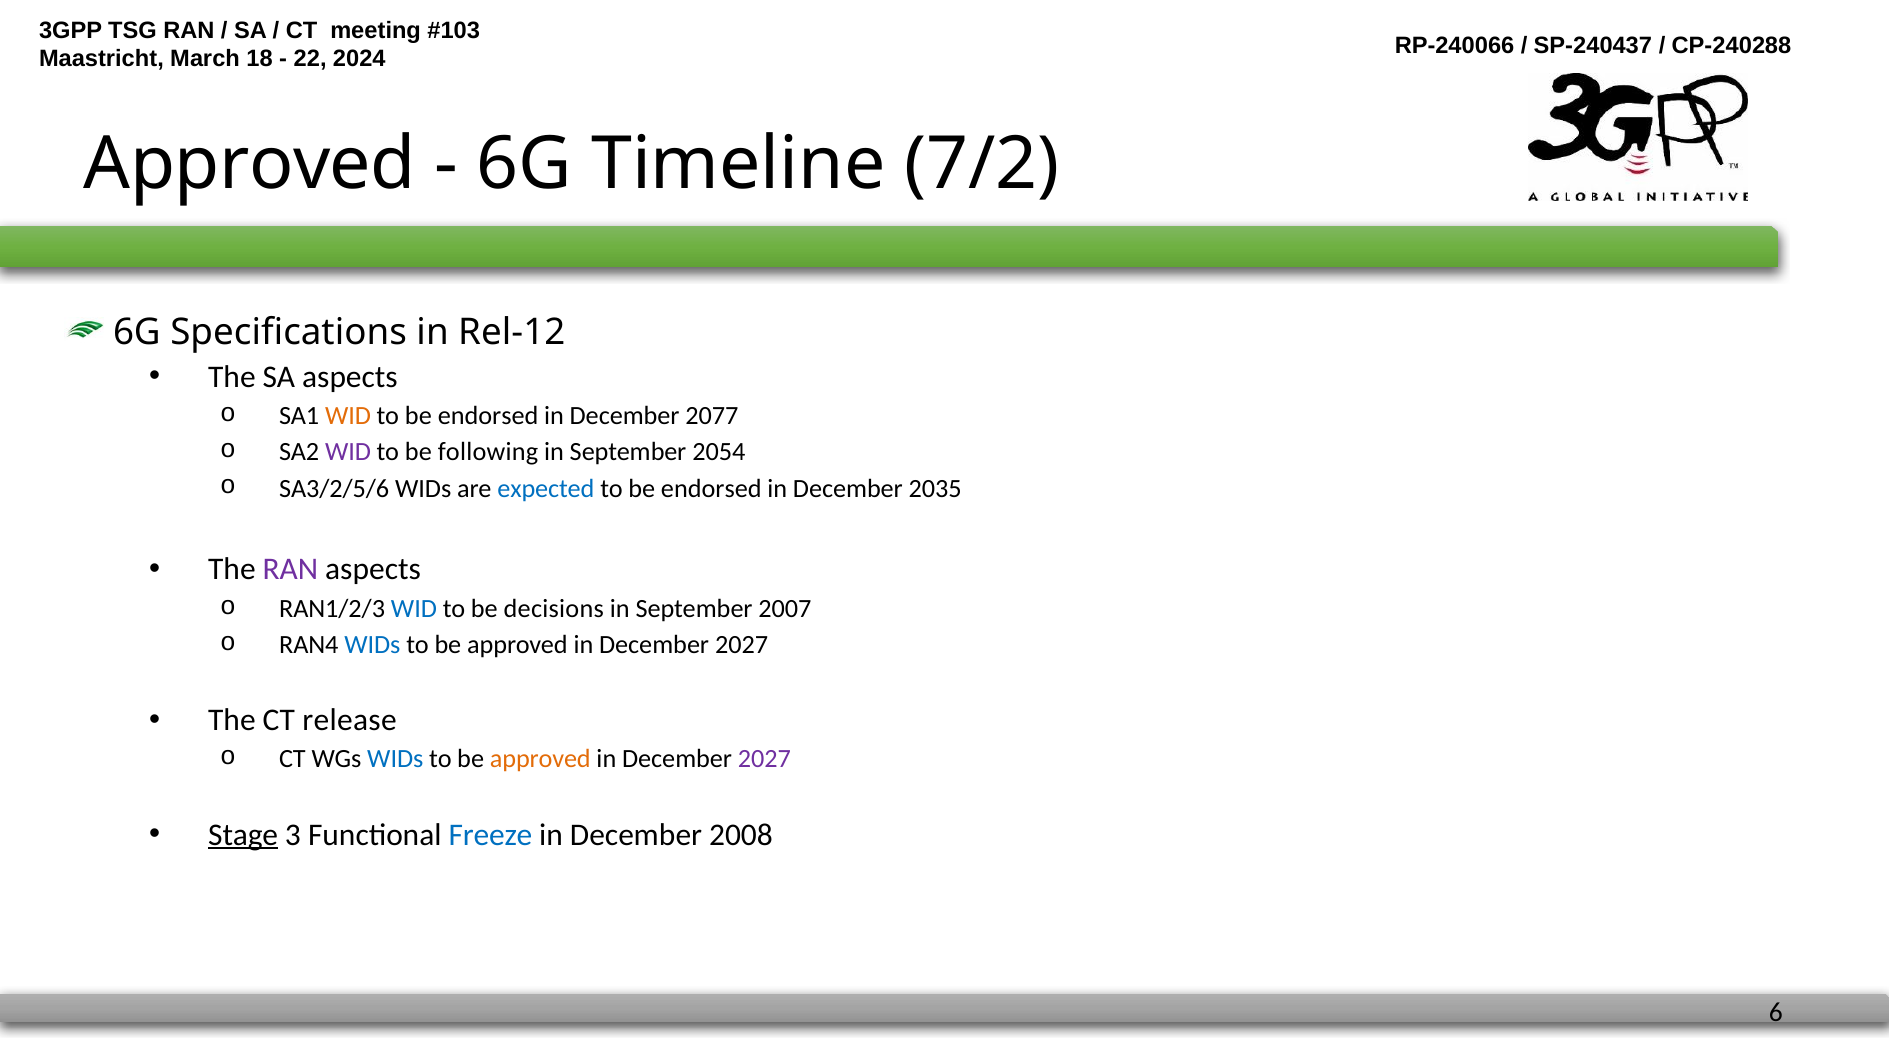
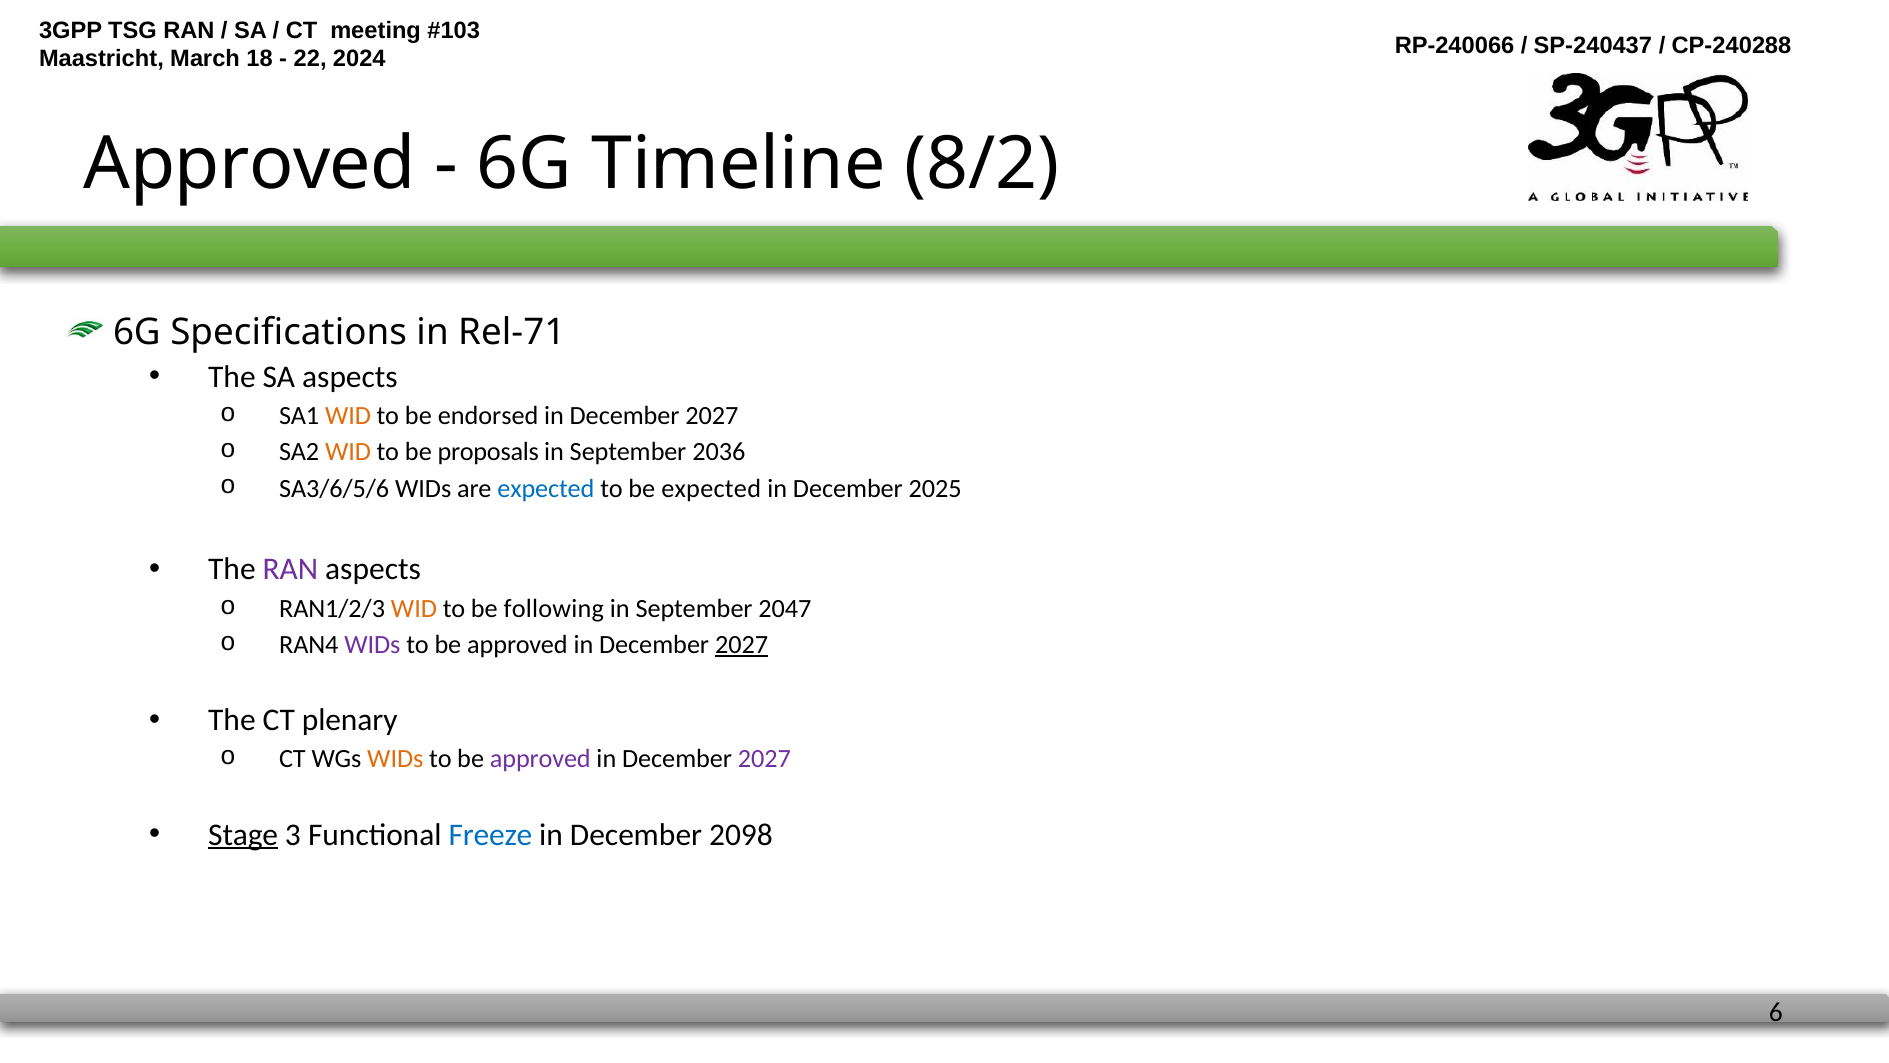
7/2: 7/2 -> 8/2 (982, 165)
Rel-12: Rel-12 -> Rel-71 (512, 332)
2077: 2077 -> 2027 (712, 416)
WID colour: purple -> orange (348, 452)
following: following -> proposals (488, 452)
2054: 2054 -> 2036 (719, 452)
SA3/2/5/6: SA3/2/5/6 -> SA3/6/5/6 (334, 488)
endorsed: endorsed -> expected (711, 488)
2035: 2035 -> 2025 (935, 488)
WID colour: blue -> orange (414, 608)
decisions: decisions -> following (554, 608)
2007: 2007 -> 2047 (785, 608)
WIDs colour: blue -> purple (372, 645)
2027 underline: none -> present (742, 645)
release: release -> plenary (350, 720)
WIDs colour: blue -> orange (395, 759)
approved colour: orange -> purple (540, 759)
2008: 2008 -> 2098 (741, 834)
